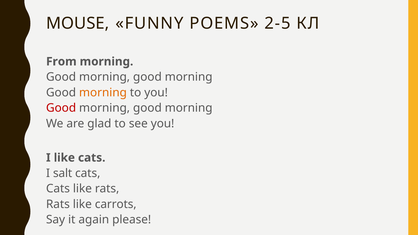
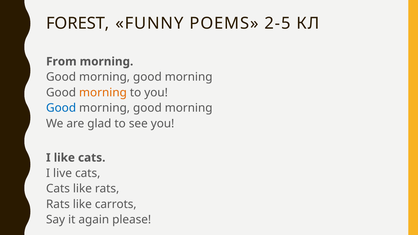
MOUSE: MOUSE -> FOREST (78, 24)
Good colour: red -> blue (61, 108)
salt: salt -> live (63, 173)
